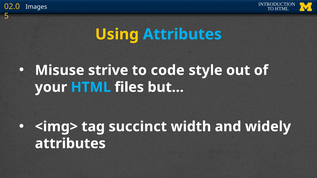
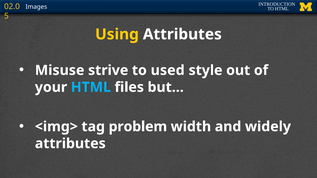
Attributes colour: light blue -> white (182, 34)
code: code -> used (168, 70)
succinct: succinct -> problem (138, 127)
